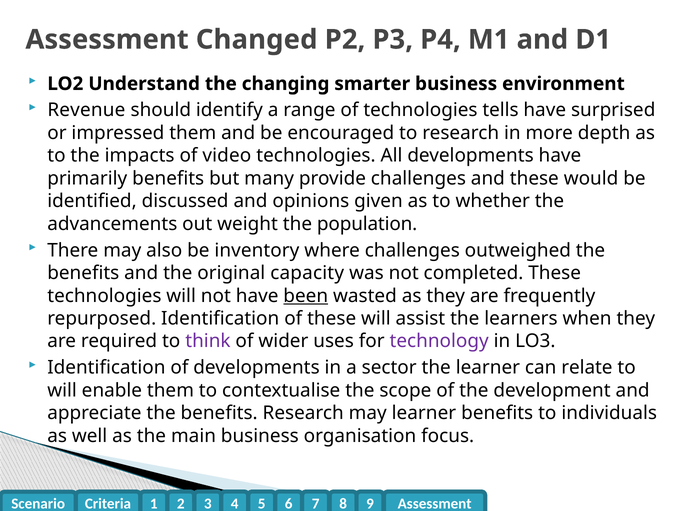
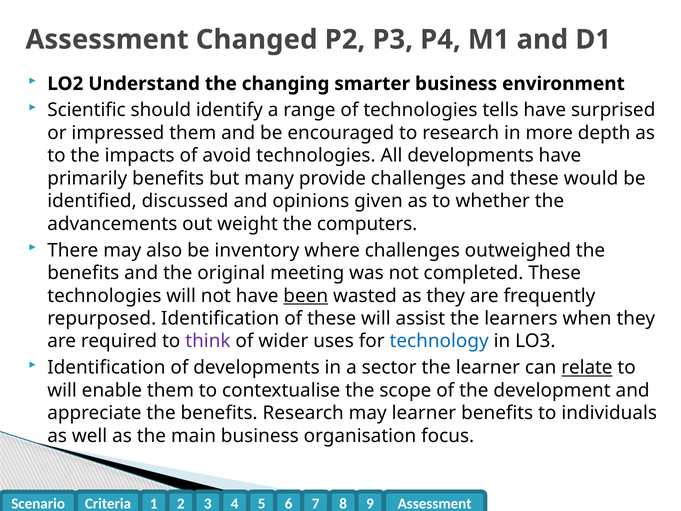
Revenue: Revenue -> Scientific (86, 110)
video: video -> avoid (227, 156)
population: population -> computers (367, 224)
capacity: capacity -> meeting (307, 273)
technology colour: purple -> blue (439, 341)
relate underline: none -> present (587, 368)
